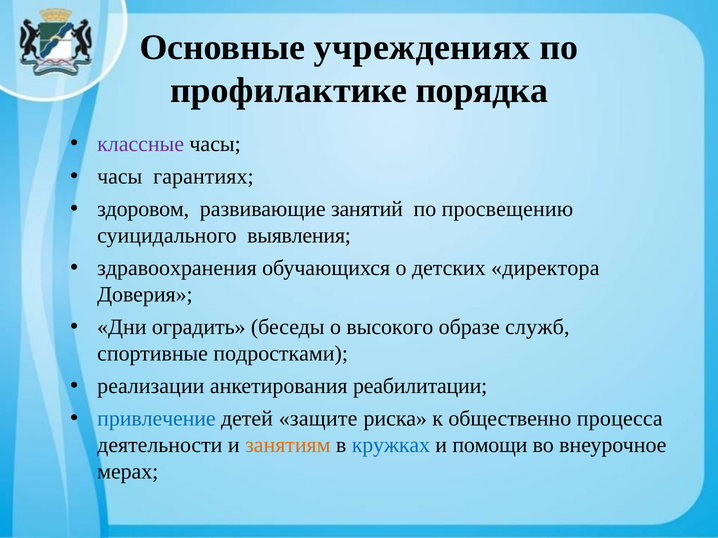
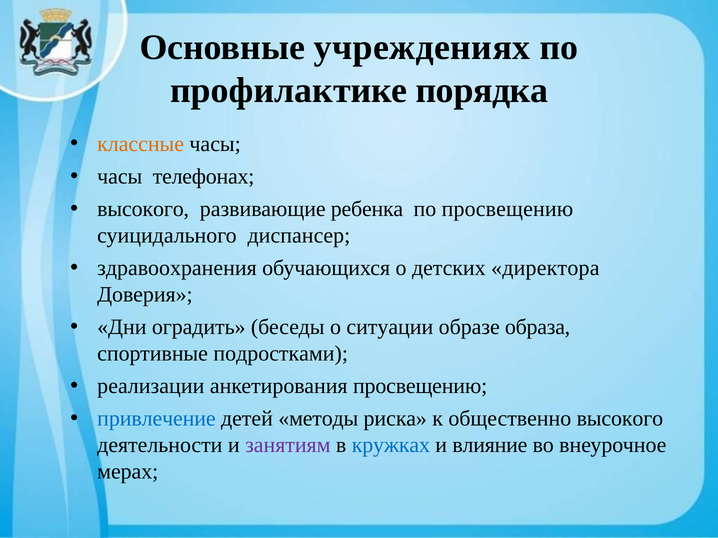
классные colour: purple -> orange (141, 144)
гарантиях: гарантиях -> телефонах (204, 177)
здоровом: здоровом -> высокого (143, 209)
занятий: занятий -> ребенка (367, 209)
выявления: выявления -> диспансер (299, 236)
высокого: высокого -> ситуации (390, 327)
служб: служб -> образа (538, 327)
анкетирования реабилитации: реабилитации -> просвещению (420, 386)
защите: защите -> методы (318, 419)
общественно процесса: процесса -> высокого (620, 419)
занятиям colour: orange -> purple (288, 445)
помощи: помощи -> влияние (490, 445)
